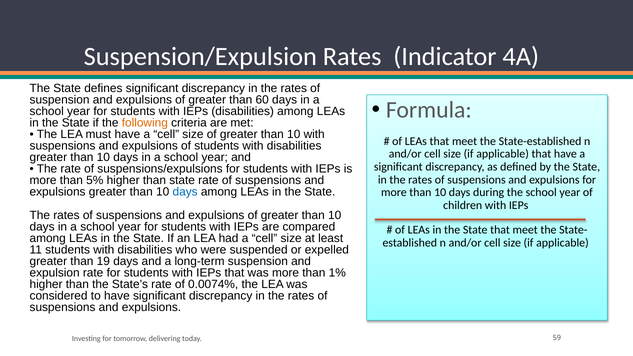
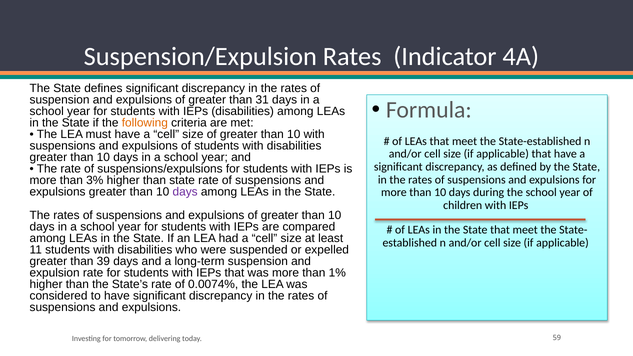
60: 60 -> 31 (262, 100)
5%: 5% -> 3% (95, 181)
days colour: blue -> purple (185, 192)
19: 19 -> 39 (103, 261)
